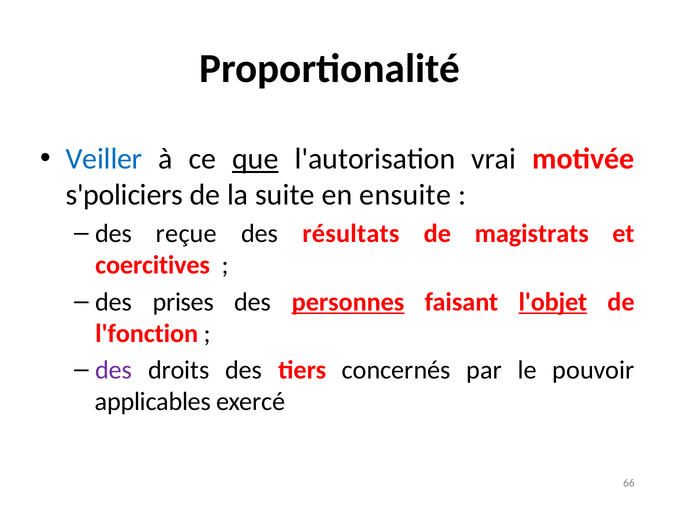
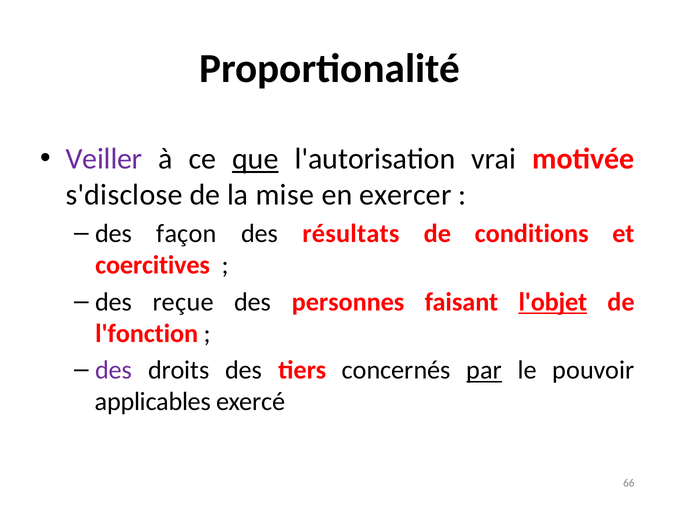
Veiller colour: blue -> purple (104, 159)
s'policiers: s'policiers -> s'disclose (124, 195)
suite: suite -> mise (285, 195)
ensuite: ensuite -> exercer (405, 195)
reçue: reçue -> façon (186, 234)
magistrats: magistrats -> conditions (532, 234)
prises: prises -> reçue (183, 302)
personnes underline: present -> none (348, 302)
par underline: none -> present (484, 370)
